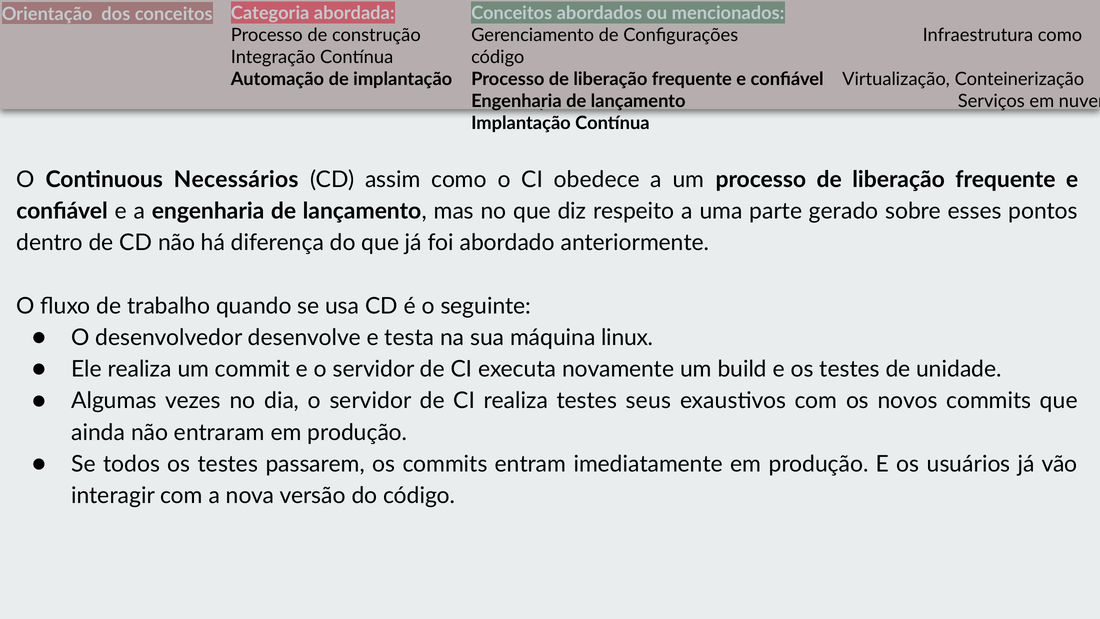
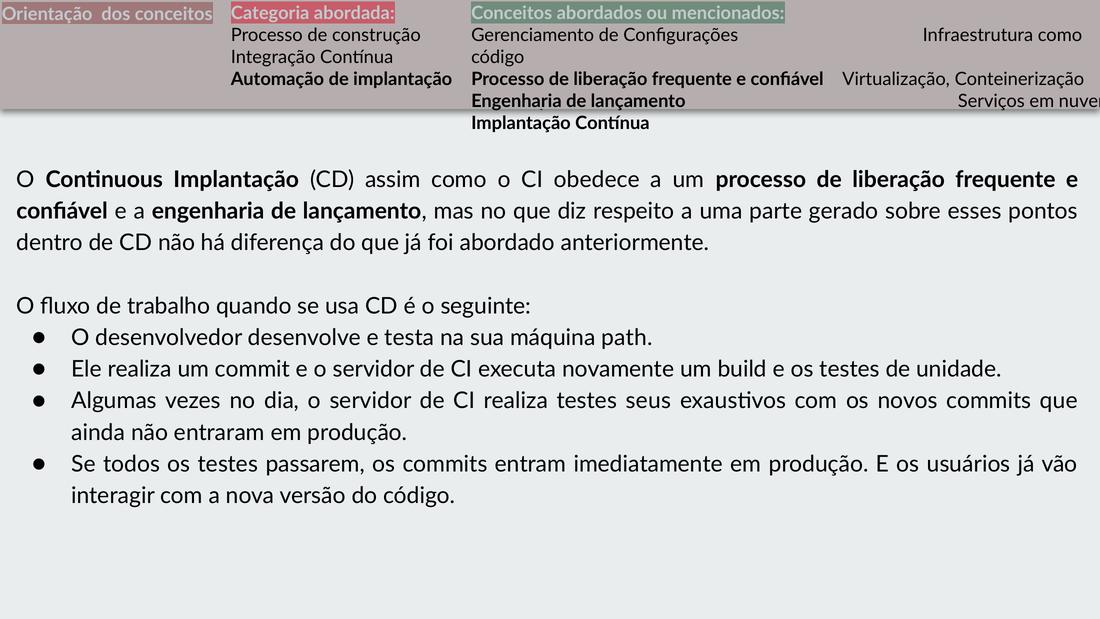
Continuous Necessários: Necessários -> Implantação (236, 179)
linux: linux -> path (627, 337)
